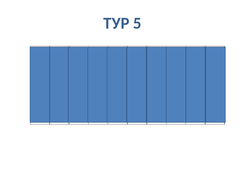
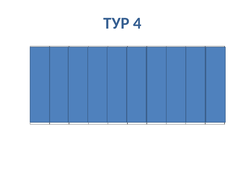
5: 5 -> 4 (137, 23)
